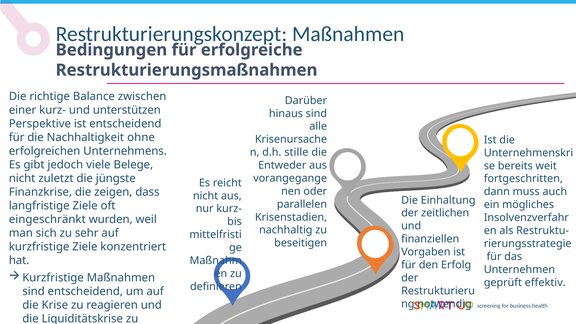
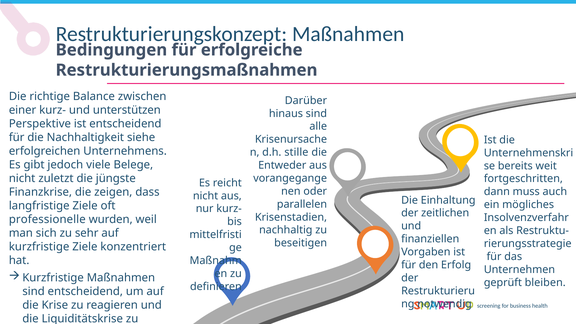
ohne: ohne -> siehe (141, 137)
eingeschränkt: eingeschränkt -> professionelle (47, 219)
effektiv: effektiv -> bleiben (545, 282)
